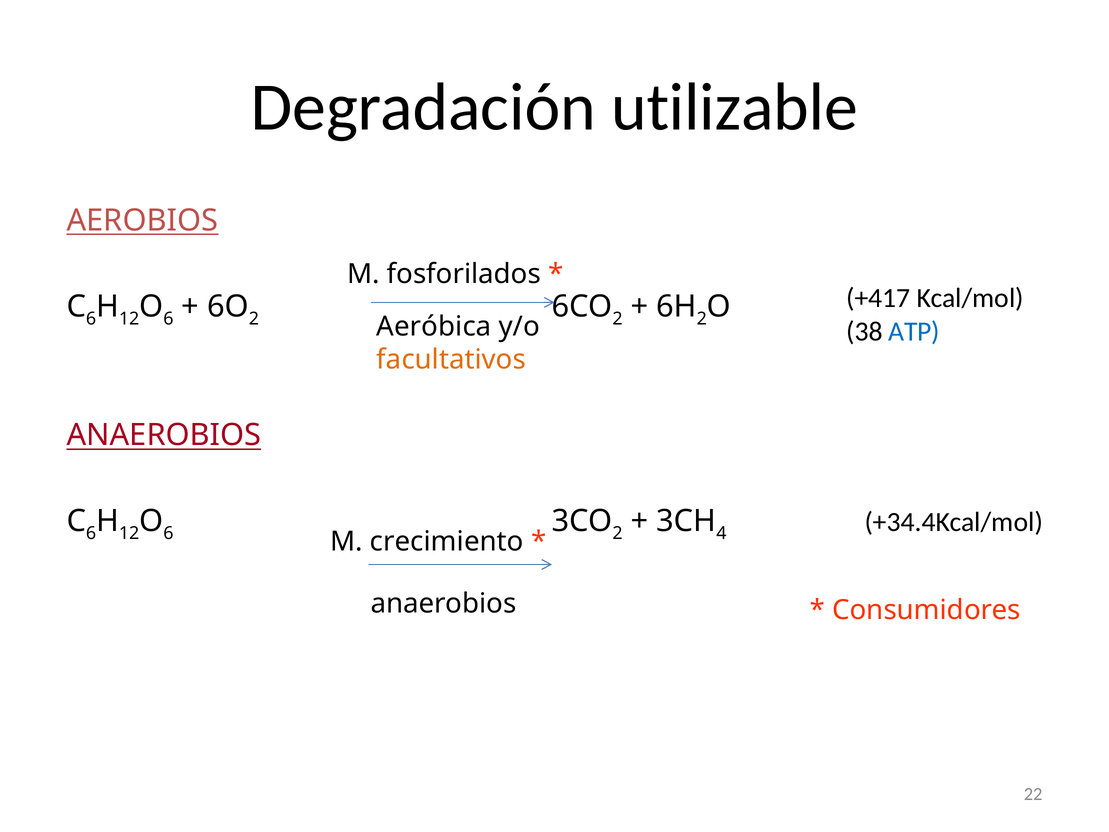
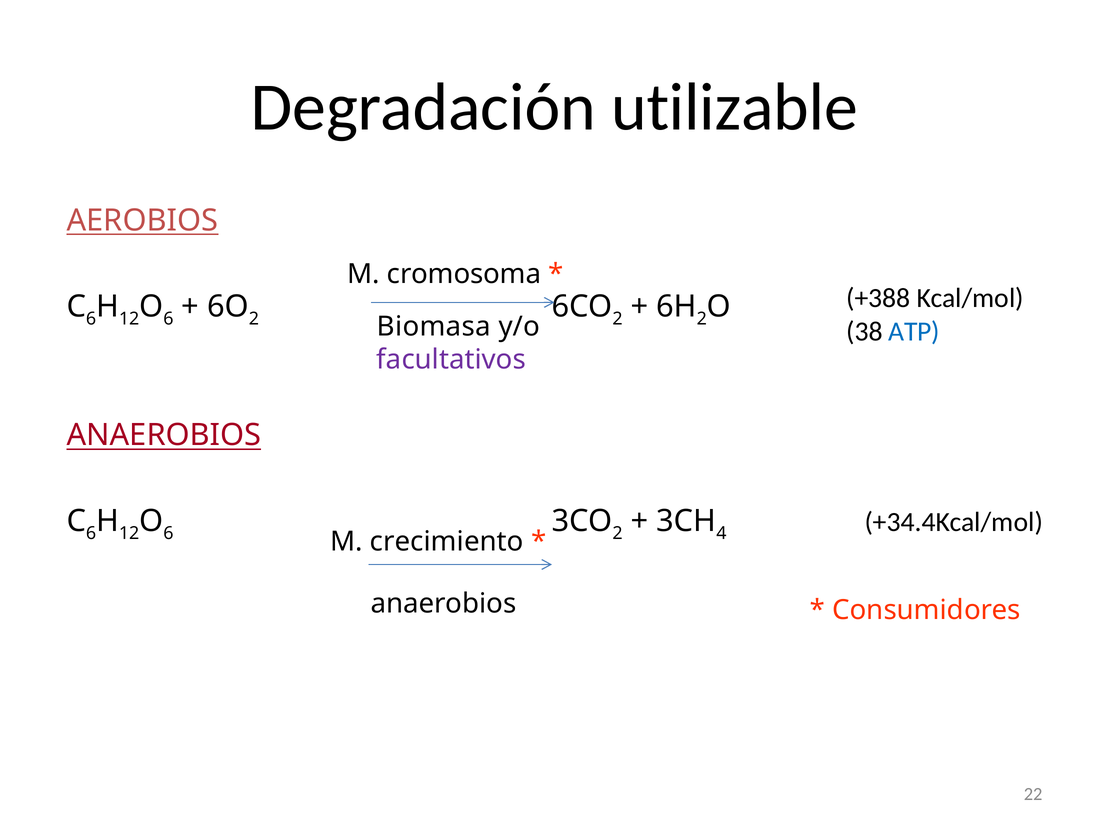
fosforilados: fosforilados -> cromosoma (464, 274)
+417: +417 -> +388 (878, 298)
Aeróbica: Aeróbica -> Biomasa (434, 326)
facultativos colour: orange -> purple (451, 360)
